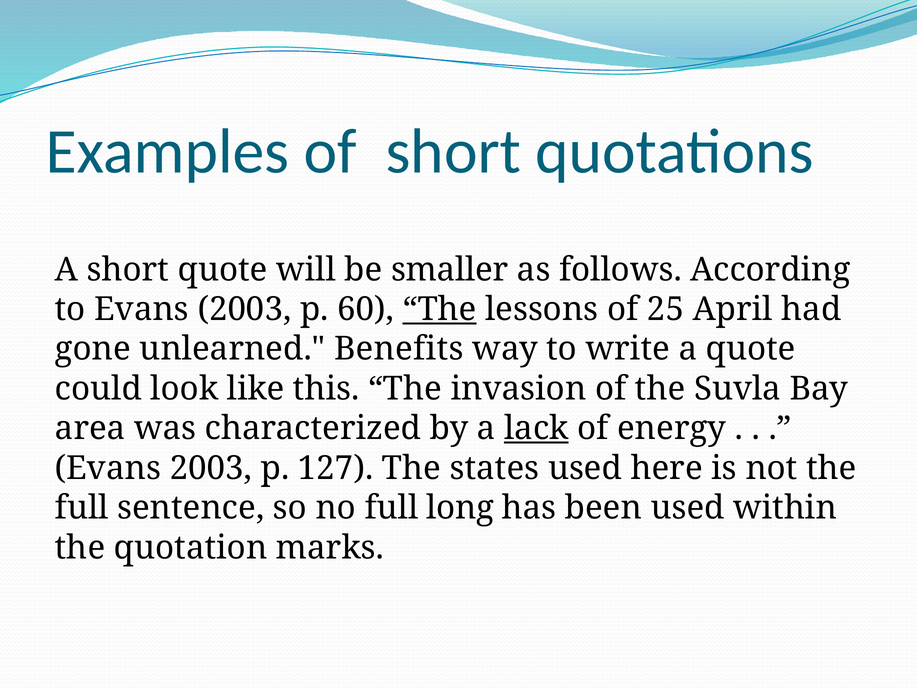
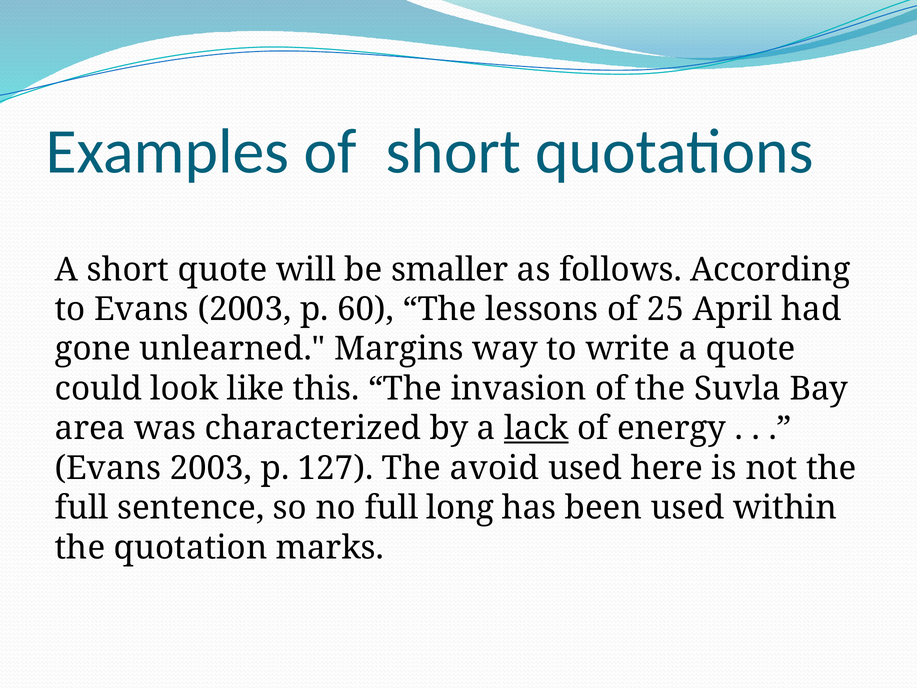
The underline: present -> none (440, 309)
Benefits: Benefits -> Margins (399, 349)
states: states -> avoid (494, 468)
